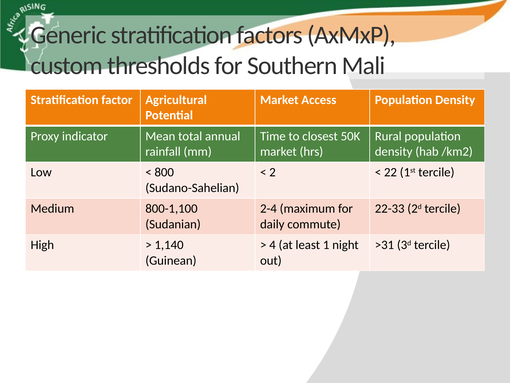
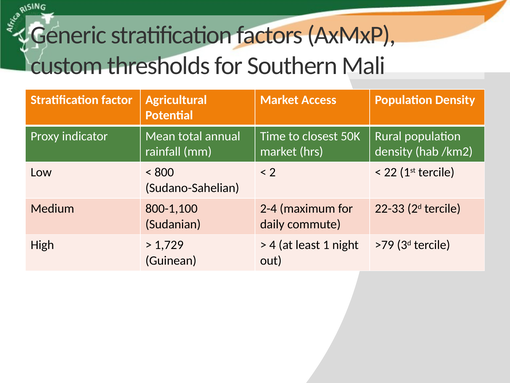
1,140: 1,140 -> 1,729 (169, 245)
>31: >31 -> >79 (384, 245)
